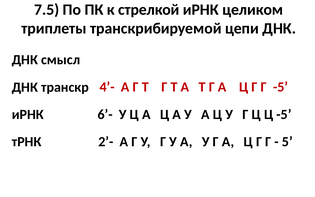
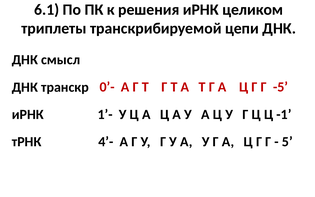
7.5: 7.5 -> 6.1 (47, 10)
стрелкой: стрелкой -> решения (149, 10)
4’-: 4’- -> 0’- (107, 87)
6’-: 6’- -> 1’- (105, 114)
Ц -5: -5 -> -1 (284, 114)
2’-: 2’- -> 4’- (106, 142)
